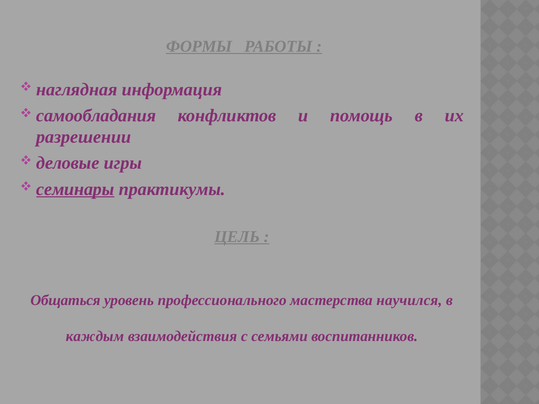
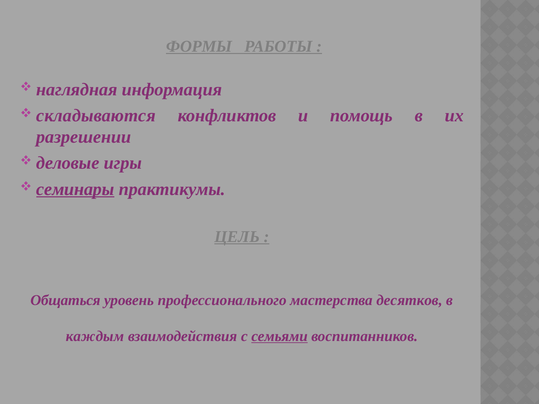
самообладания: самообладания -> складываются (96, 116)
научился: научился -> десятков (409, 300)
семьями underline: none -> present (280, 336)
